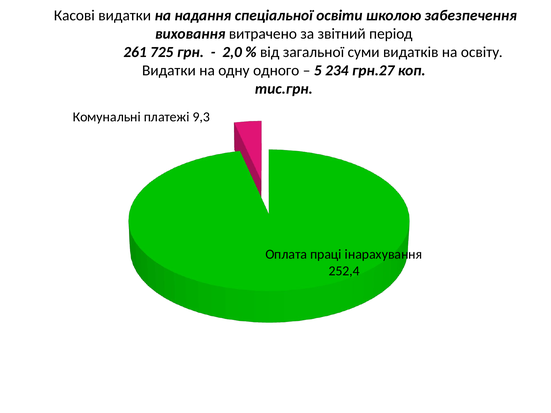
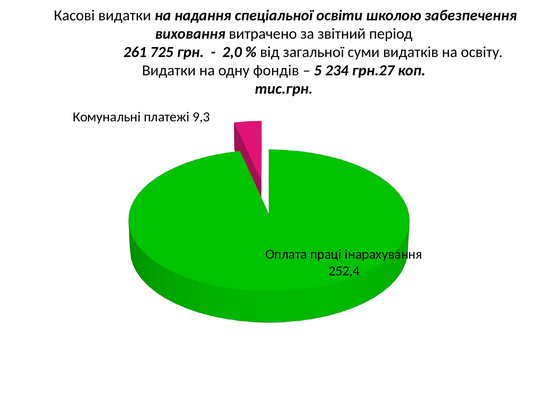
одного: одного -> фондів (276, 70)
